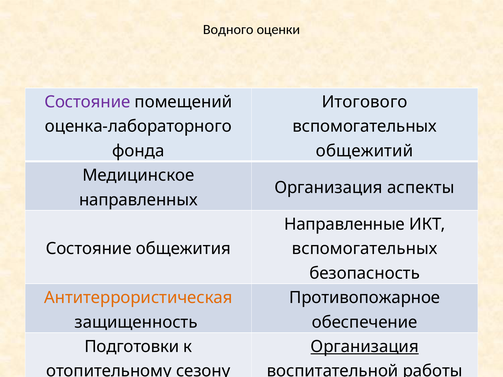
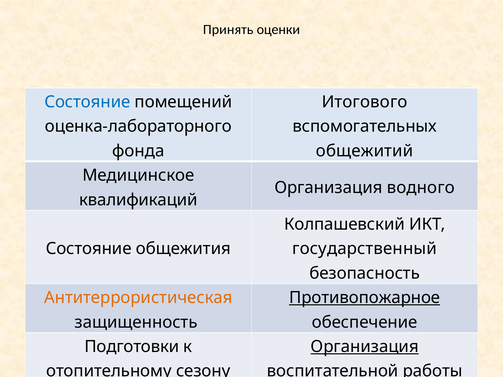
Водного: Водного -> Принять (228, 30)
Состояние colour: purple -> blue (87, 102)
аспекты: аспекты -> водного (421, 188)
направленных: направленных -> квалификаций (138, 200)
Направленные: Направленные -> Колпашевский (344, 224)
вспомогательных: вспомогательных -> государственный (365, 249)
Противопожарное underline: none -> present (365, 298)
